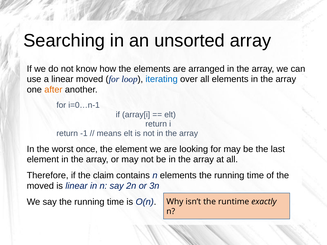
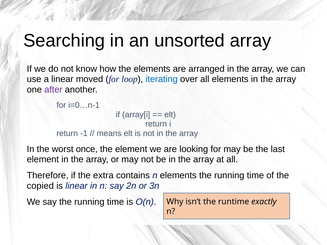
after colour: orange -> purple (53, 90)
claim: claim -> extra (103, 176)
moved: moved -> copied (40, 186)
